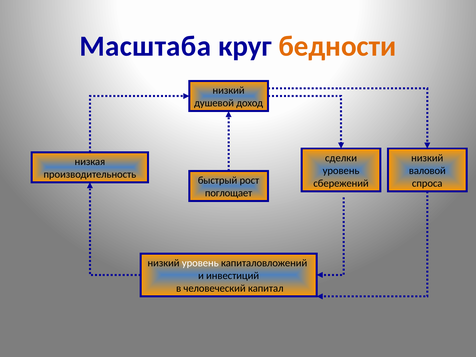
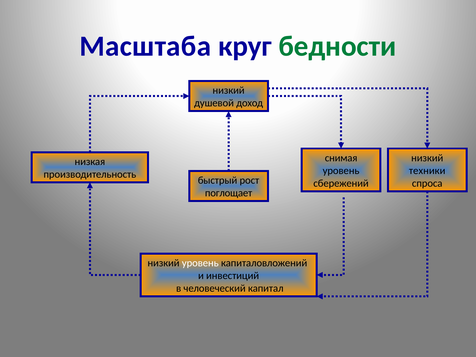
бедности colour: orange -> green (337, 46)
сделки: сделки -> снимая (341, 158)
валовой: валовой -> техники (427, 171)
